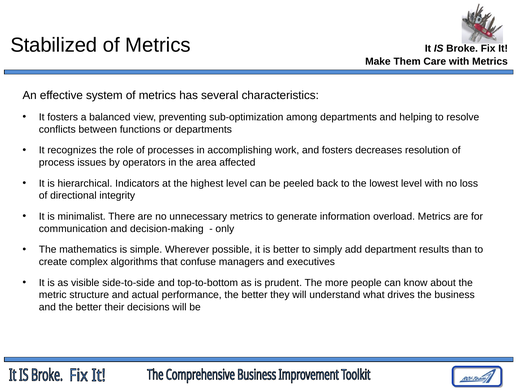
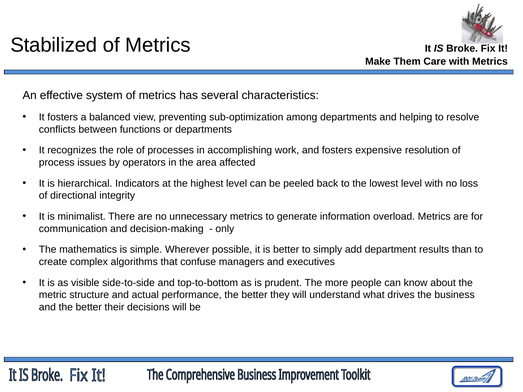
decreases: decreases -> expensive (379, 150)
